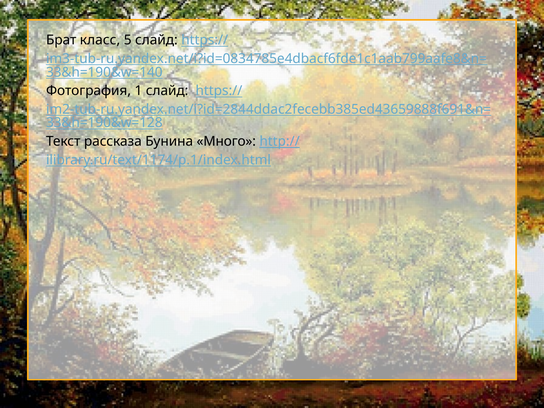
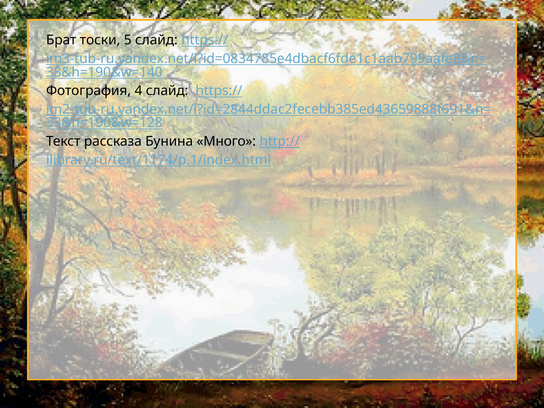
класс: класс -> тоски (100, 40)
1: 1 -> 4 (138, 91)
